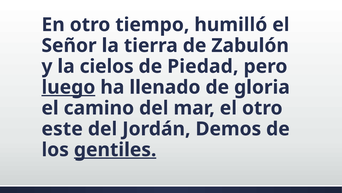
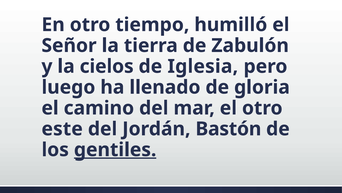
Piedad: Piedad -> Iglesia (203, 66)
luego underline: present -> none (68, 87)
Demos: Demos -> Bastón (228, 129)
